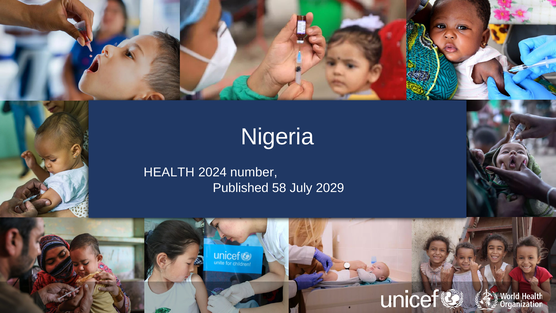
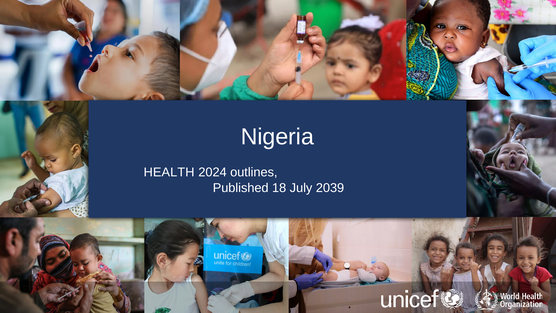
number: number -> outlines (254, 172)
58: 58 -> 18 (279, 188)
2029: 2029 -> 2039 (330, 188)
